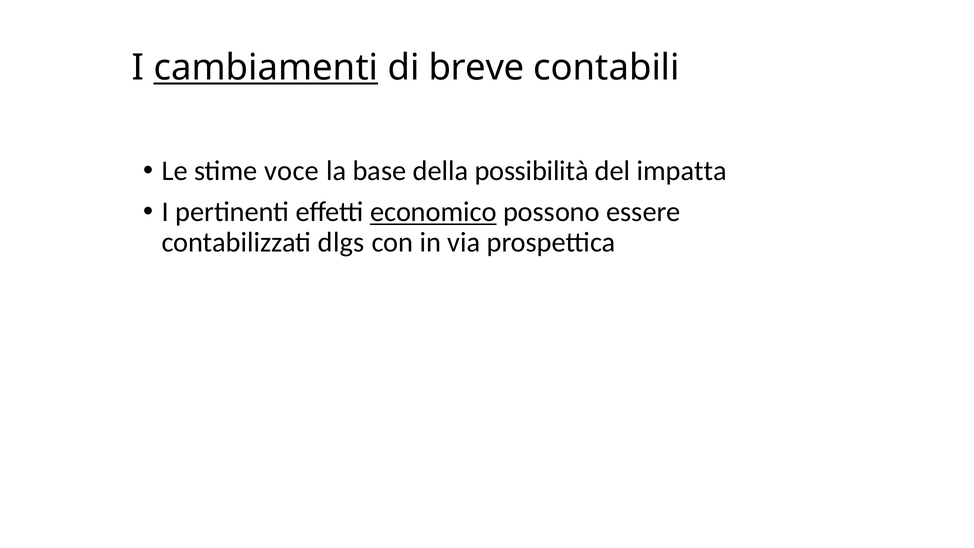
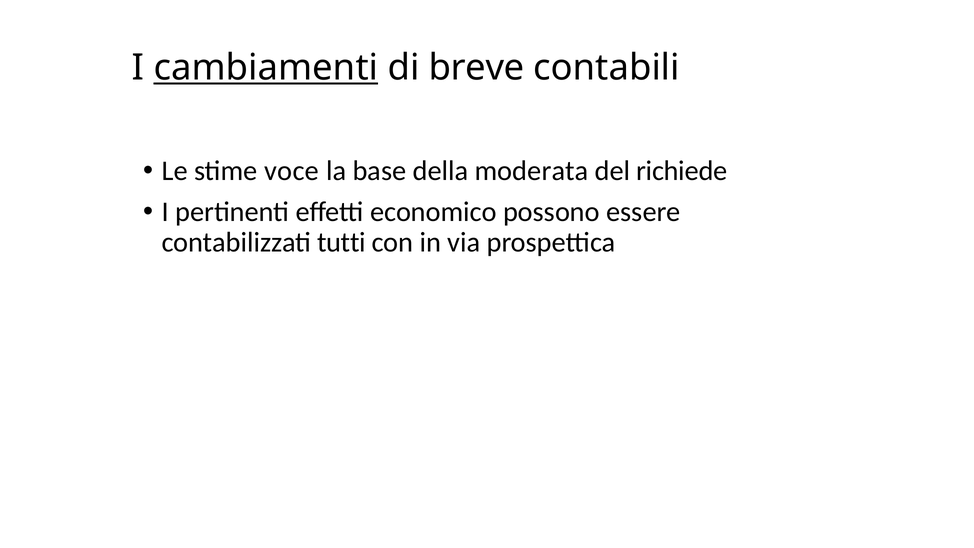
possibilità: possibilità -> moderata (531, 171)
impatta: impatta -> richiede (682, 171)
economico underline: present -> none (433, 212)
dlgs: dlgs -> tutti (342, 243)
